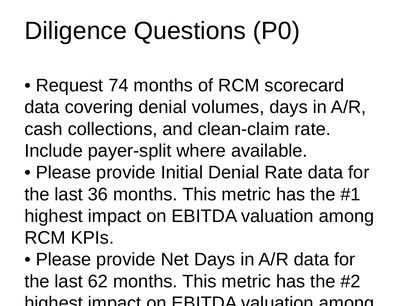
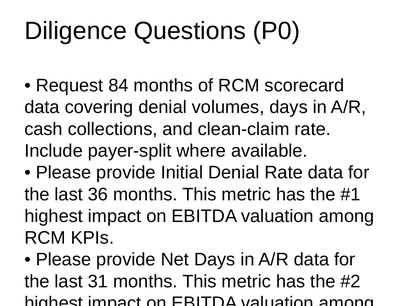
74: 74 -> 84 (118, 86)
62: 62 -> 31 (98, 281)
